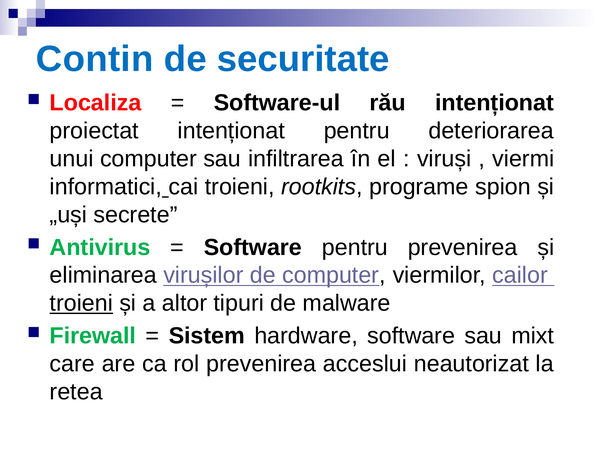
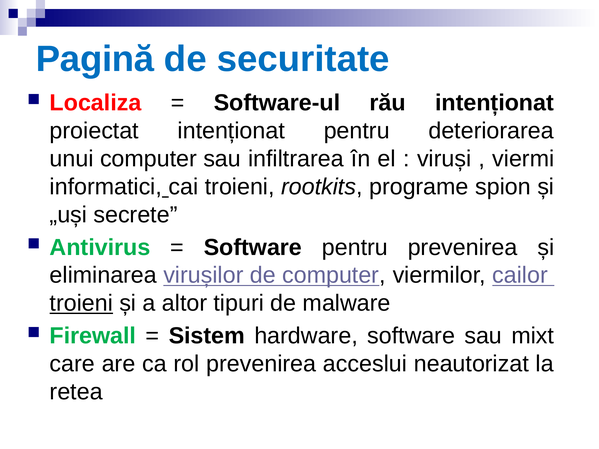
Contin: Contin -> Pagină (95, 59)
